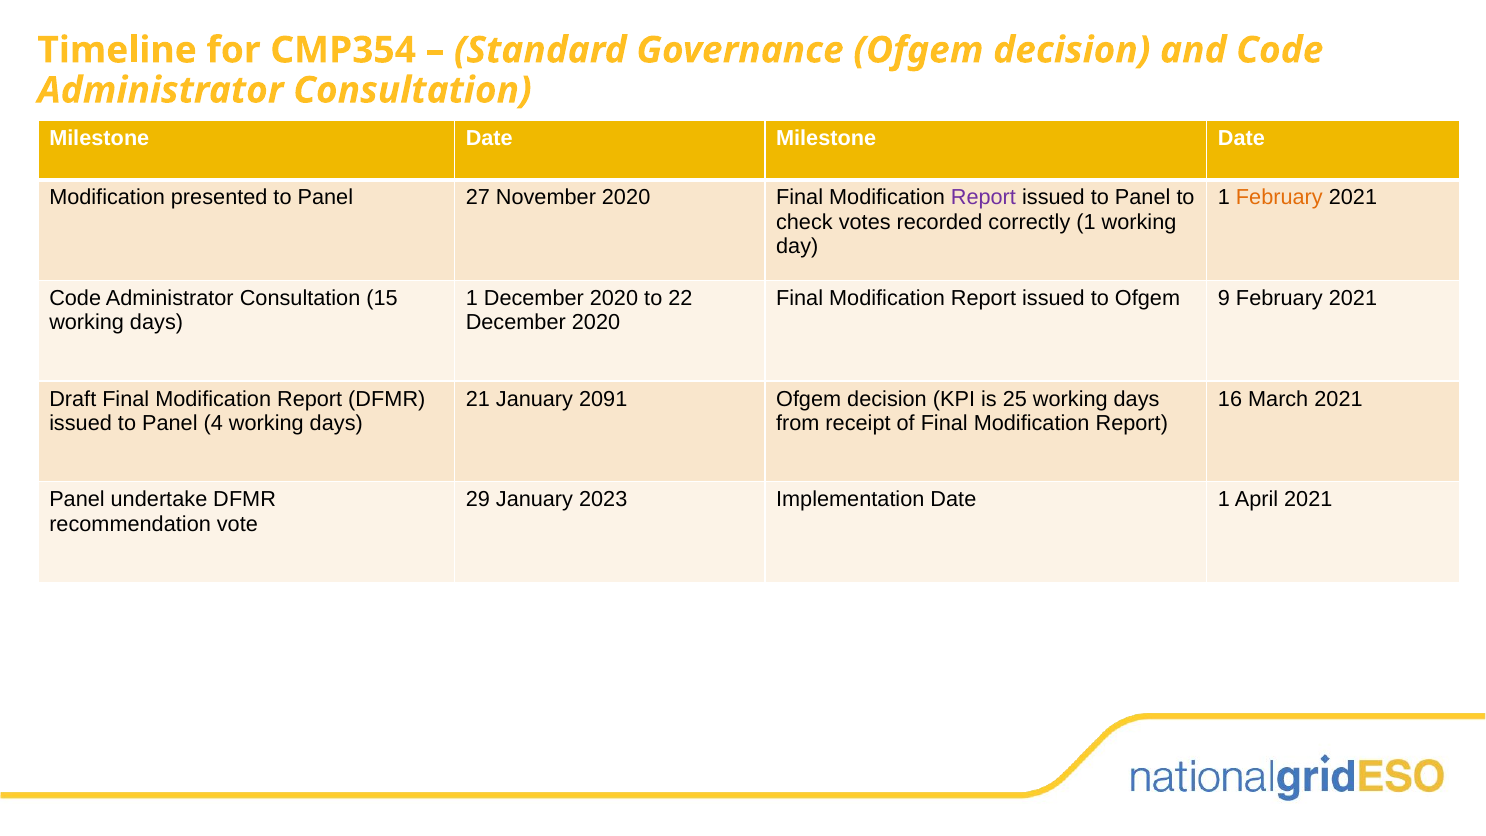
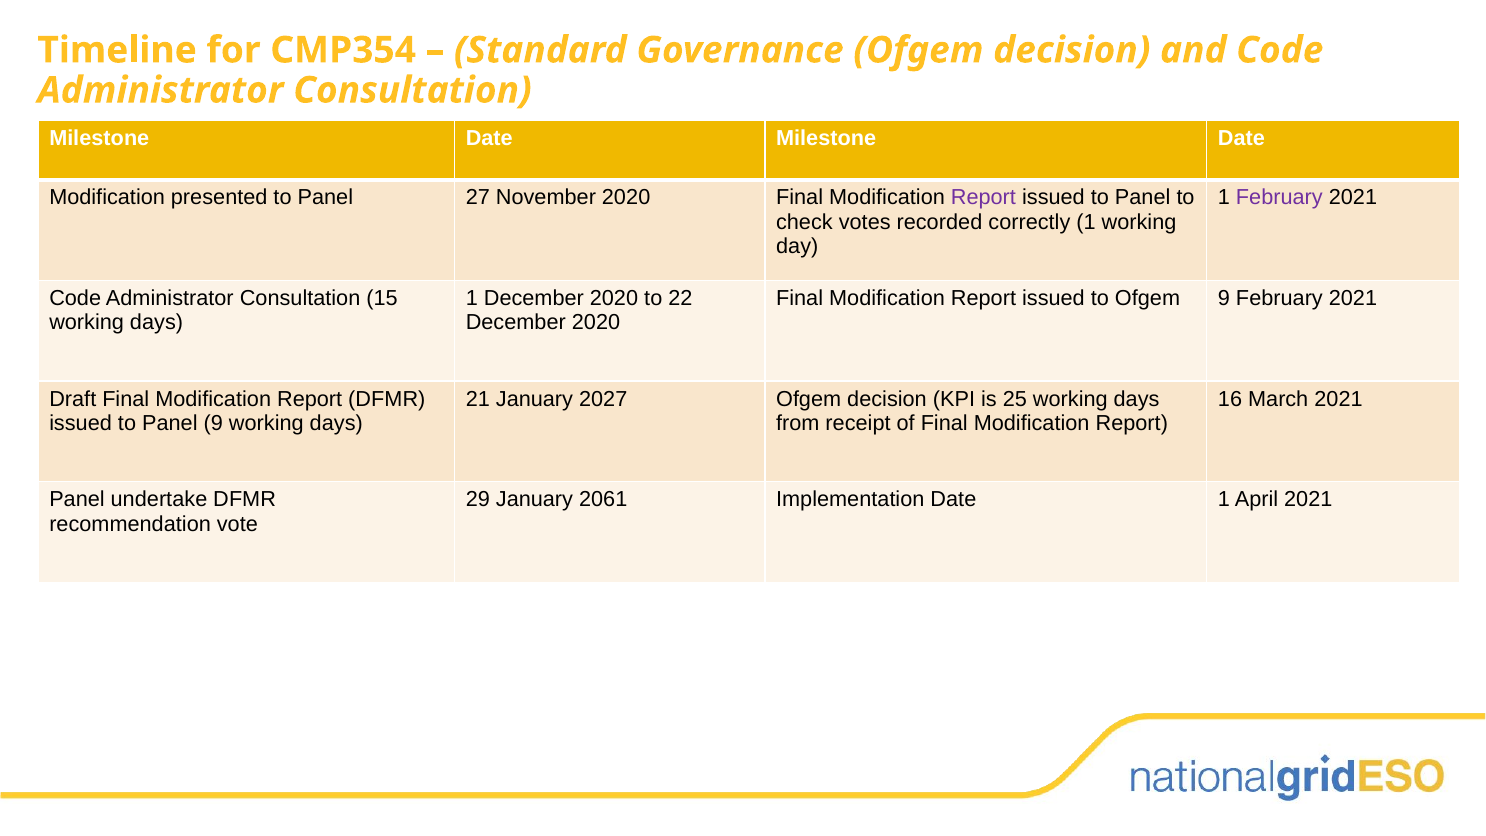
February colour: orange -> purple (1279, 198)
2091: 2091 -> 2027 (603, 399)
Panel 4: 4 -> 9 (213, 423)
2023: 2023 -> 2061 (603, 500)
